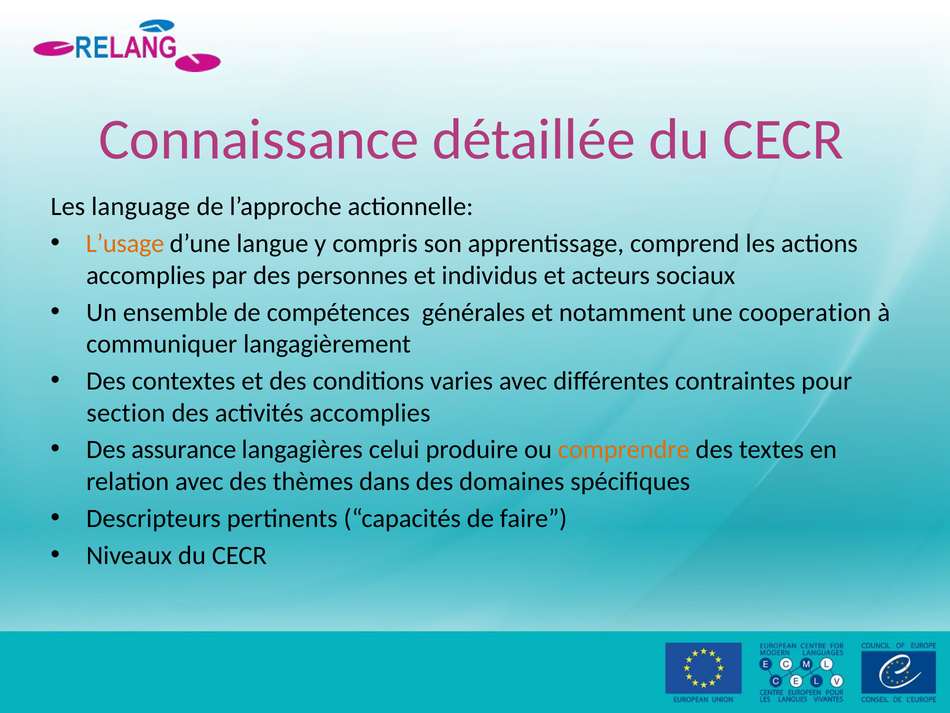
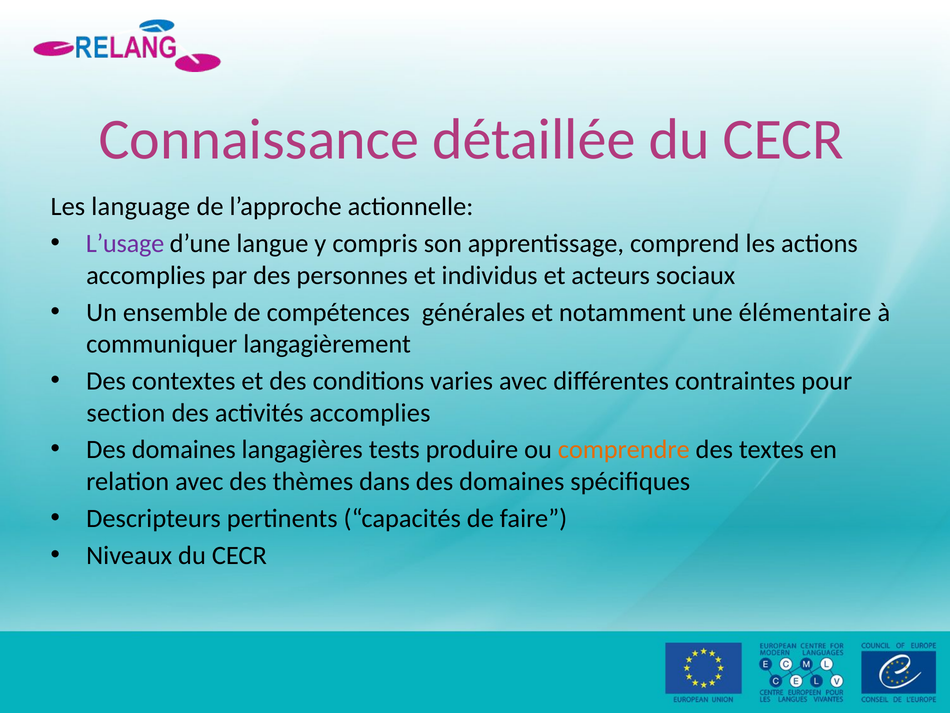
L’usage colour: orange -> purple (125, 244)
cooperation: cooperation -> élémentaire (805, 312)
assurance: assurance -> domaines (184, 449)
celui: celui -> tests (394, 449)
